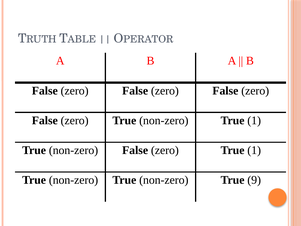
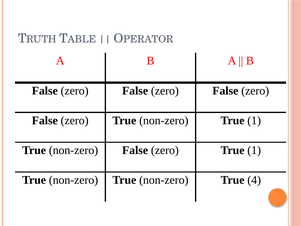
9: 9 -> 4 (254, 180)
